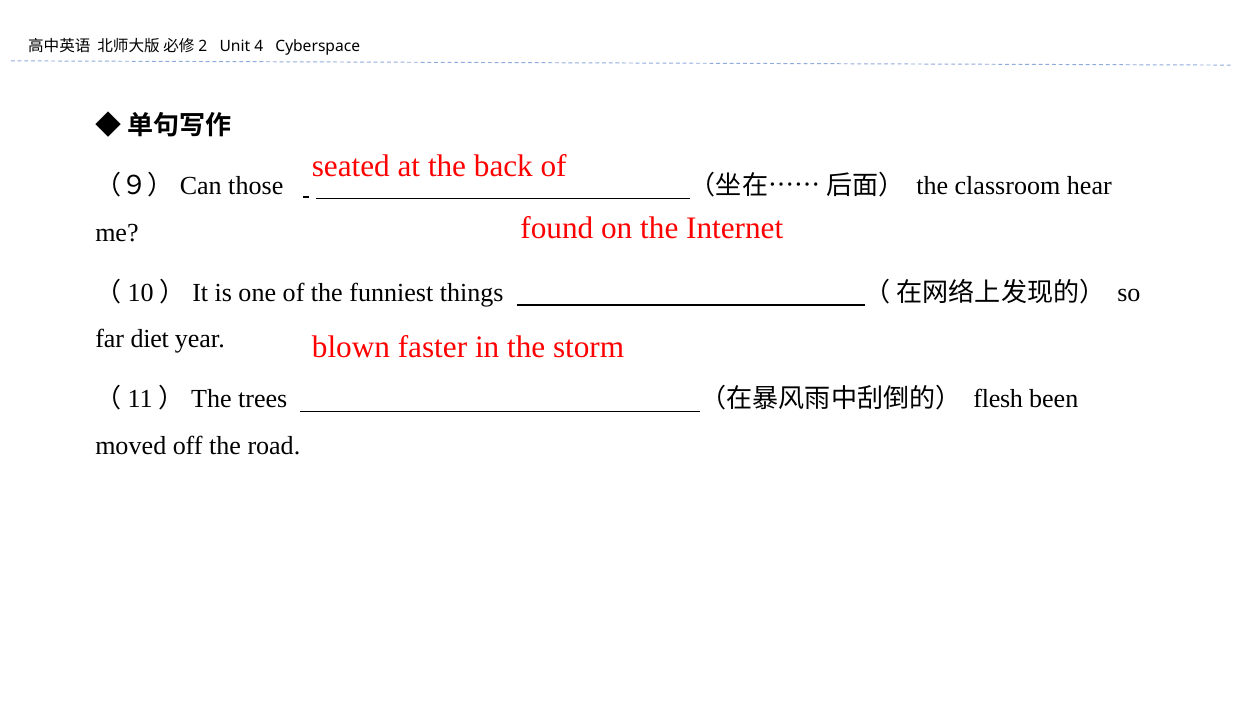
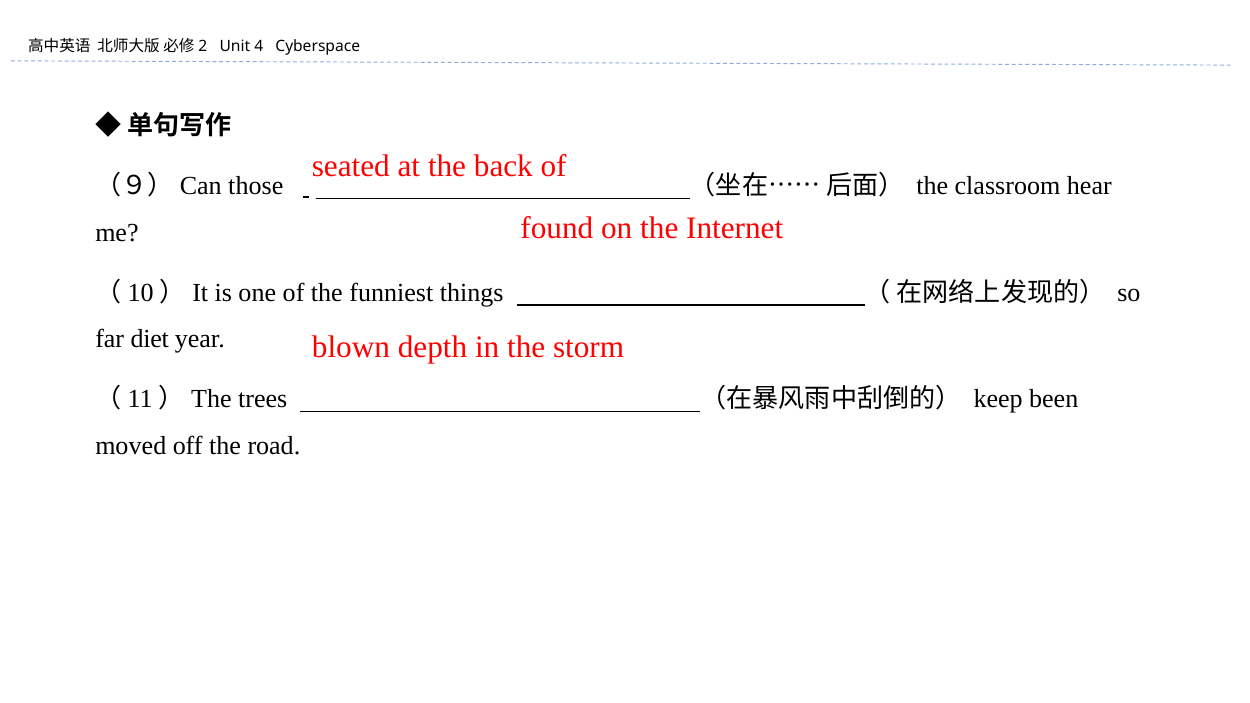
faster: faster -> depth (432, 347)
flesh: flesh -> keep (998, 399)
